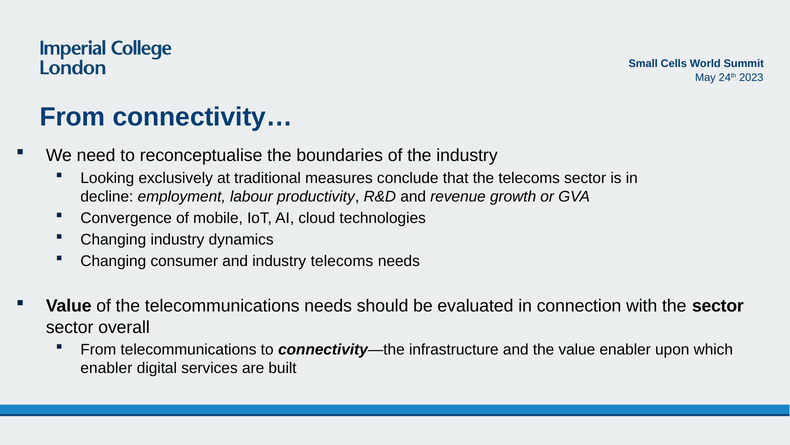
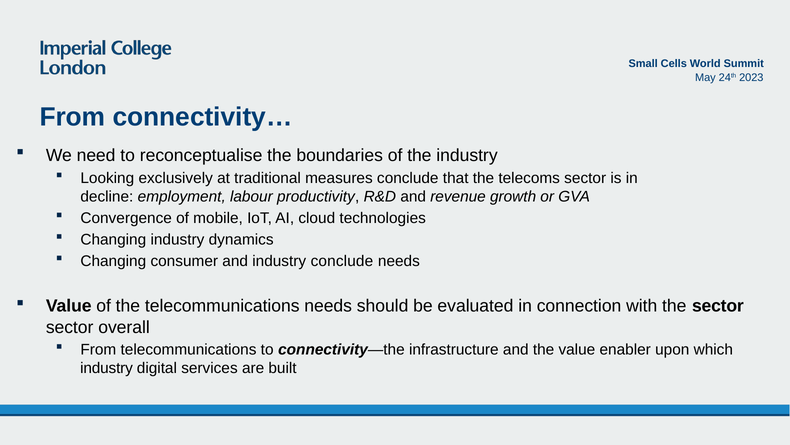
industry telecoms: telecoms -> conclude (342, 261)
enabler: enabler -> industry (107, 368)
